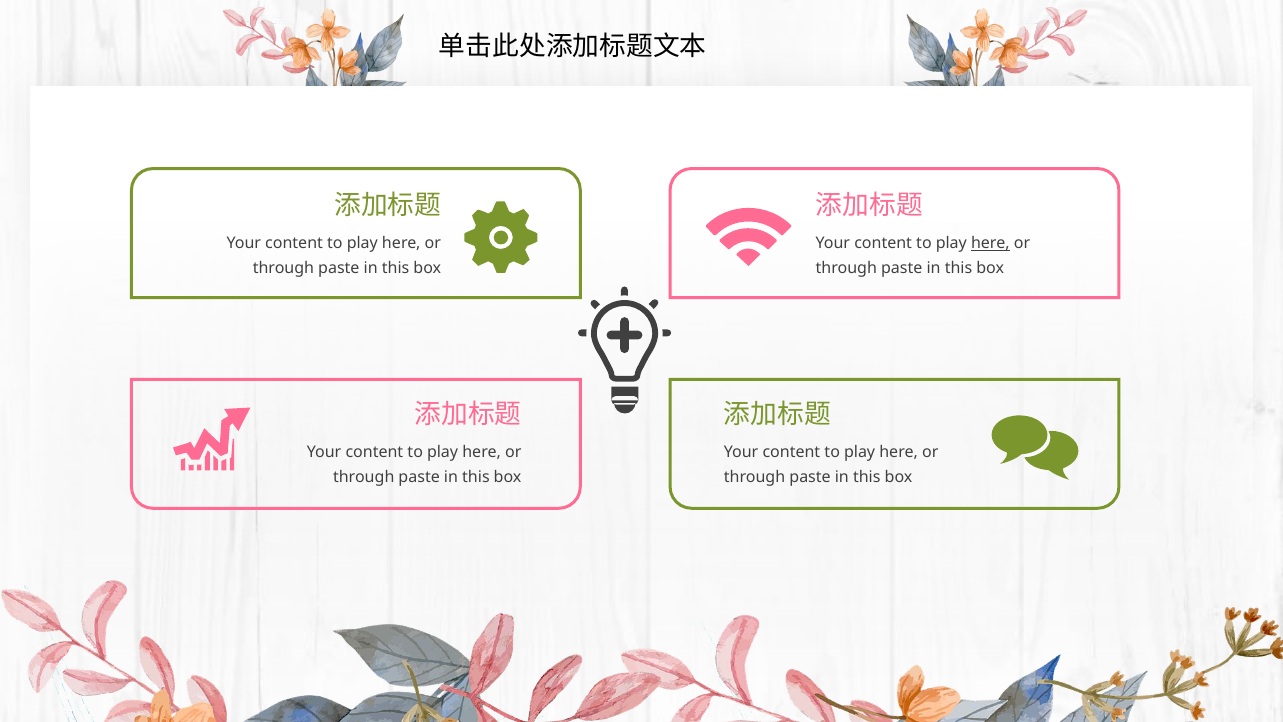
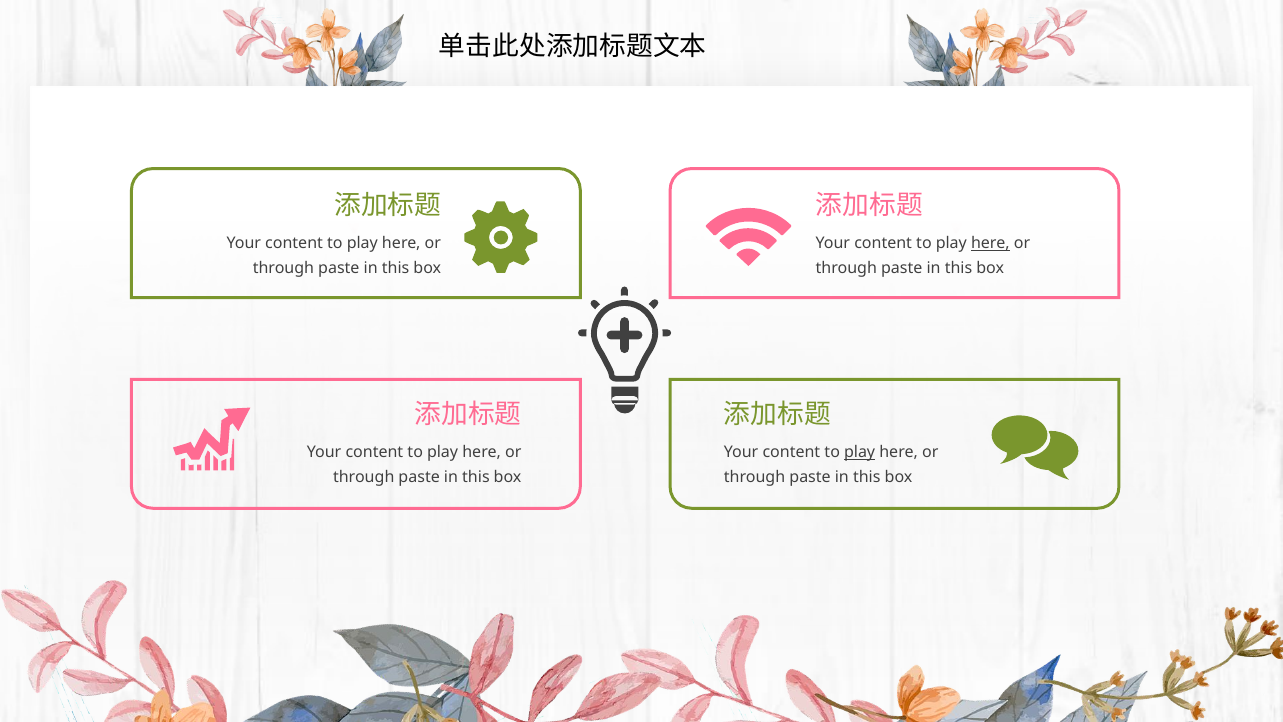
play underline: none -> present (860, 452)
